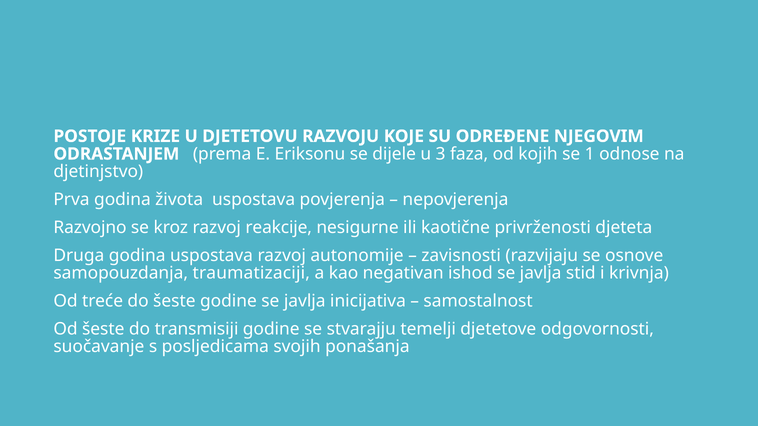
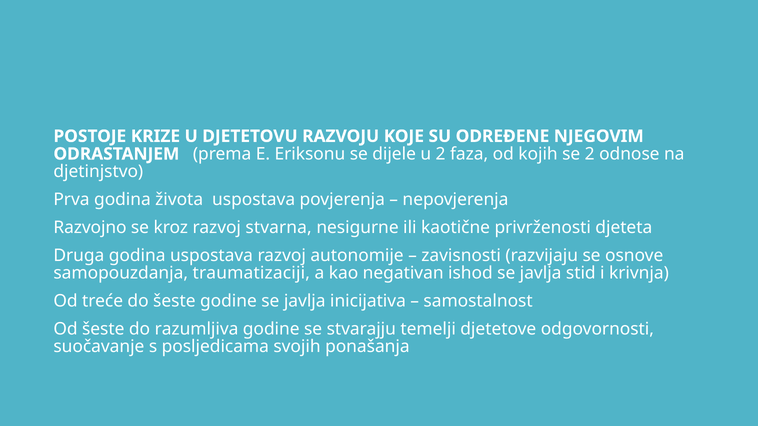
u 3: 3 -> 2 (441, 154)
se 1: 1 -> 2 (590, 154)
reakcije: reakcije -> stvarna (279, 228)
transmisiji: transmisiji -> razumljiva (197, 329)
